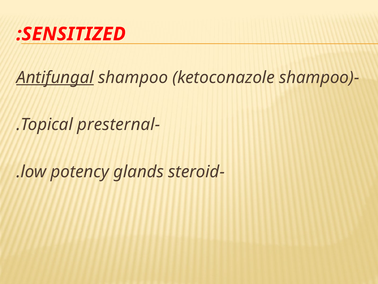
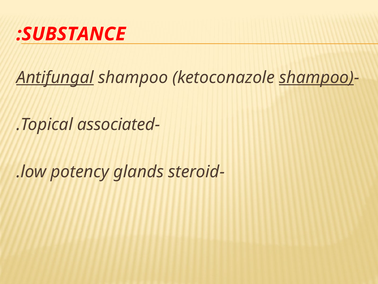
SENSITIZED: SENSITIZED -> SUBSTANCE (74, 34)
shampoo underline: none -> present (316, 77)
presternal: presternal -> associated (116, 124)
